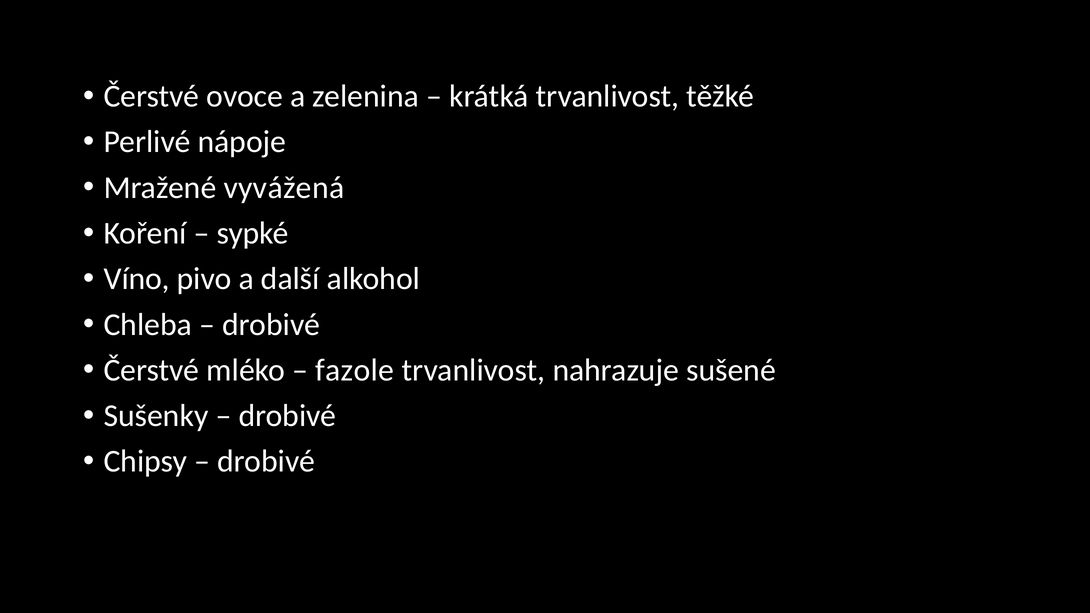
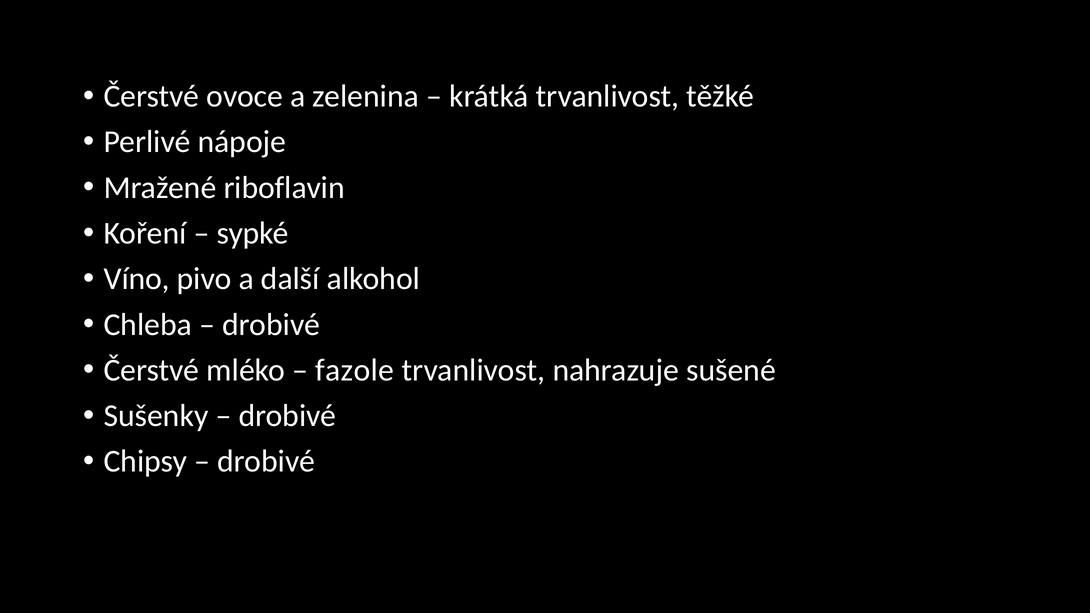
vyvážená: vyvážená -> riboflavin (284, 188)
